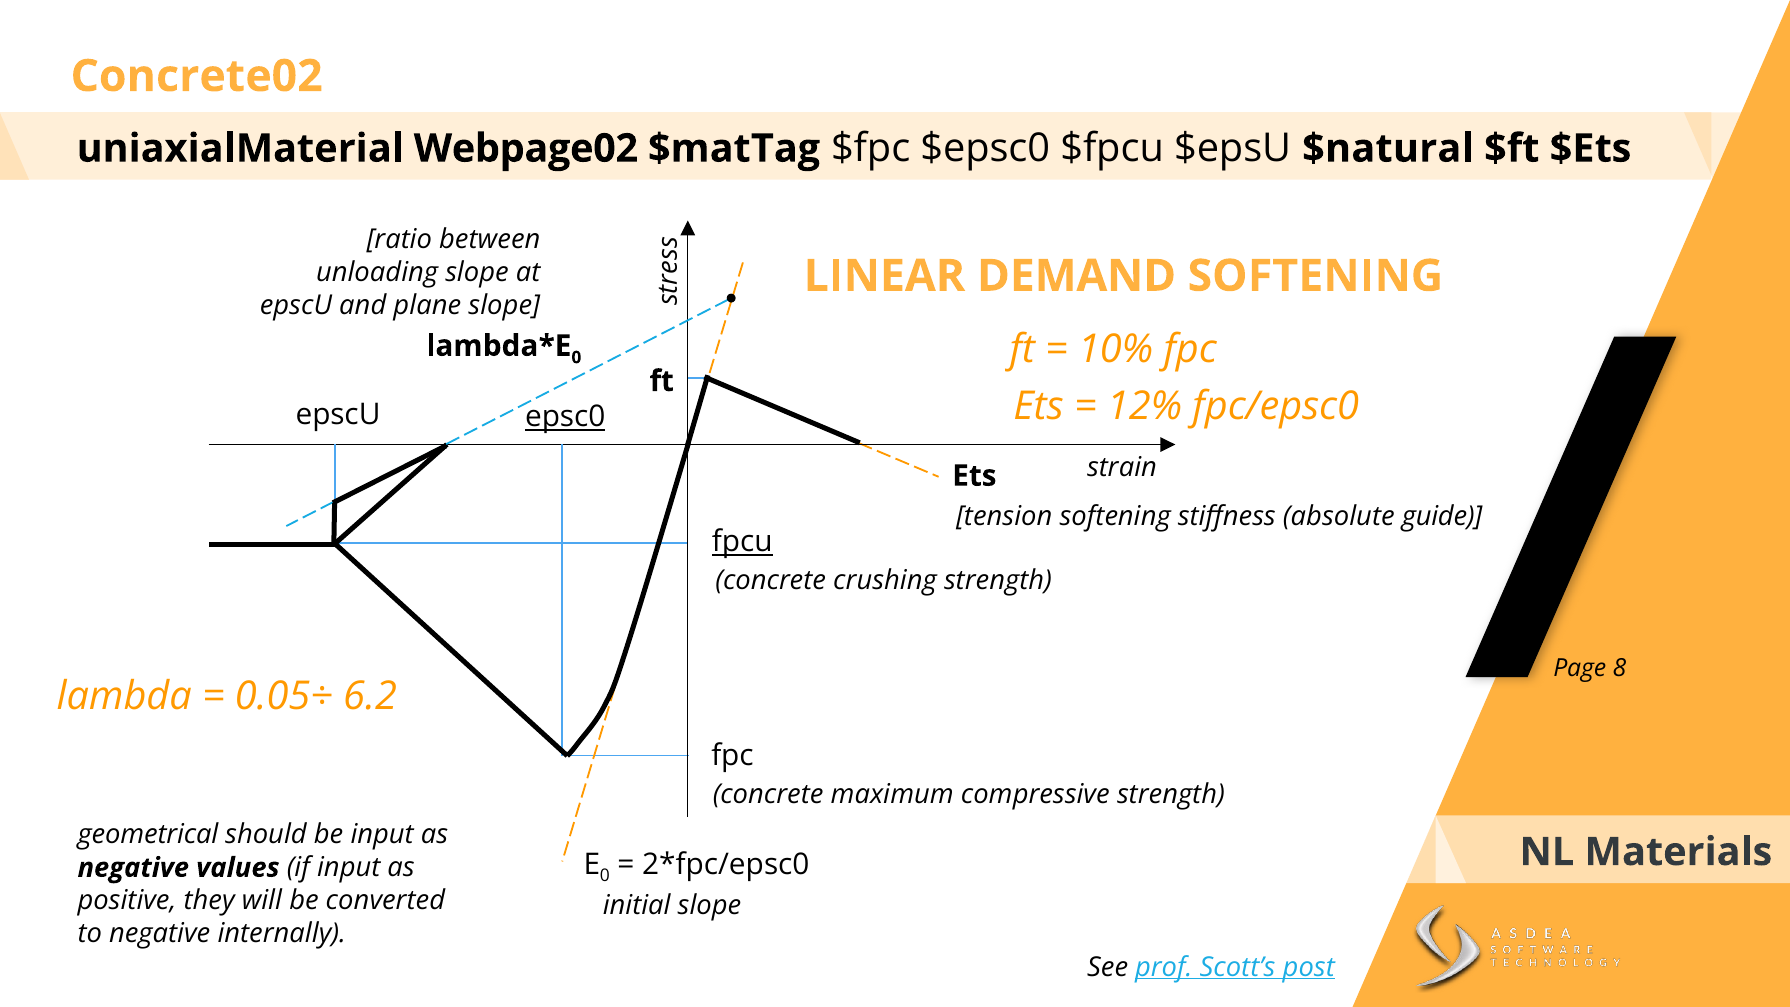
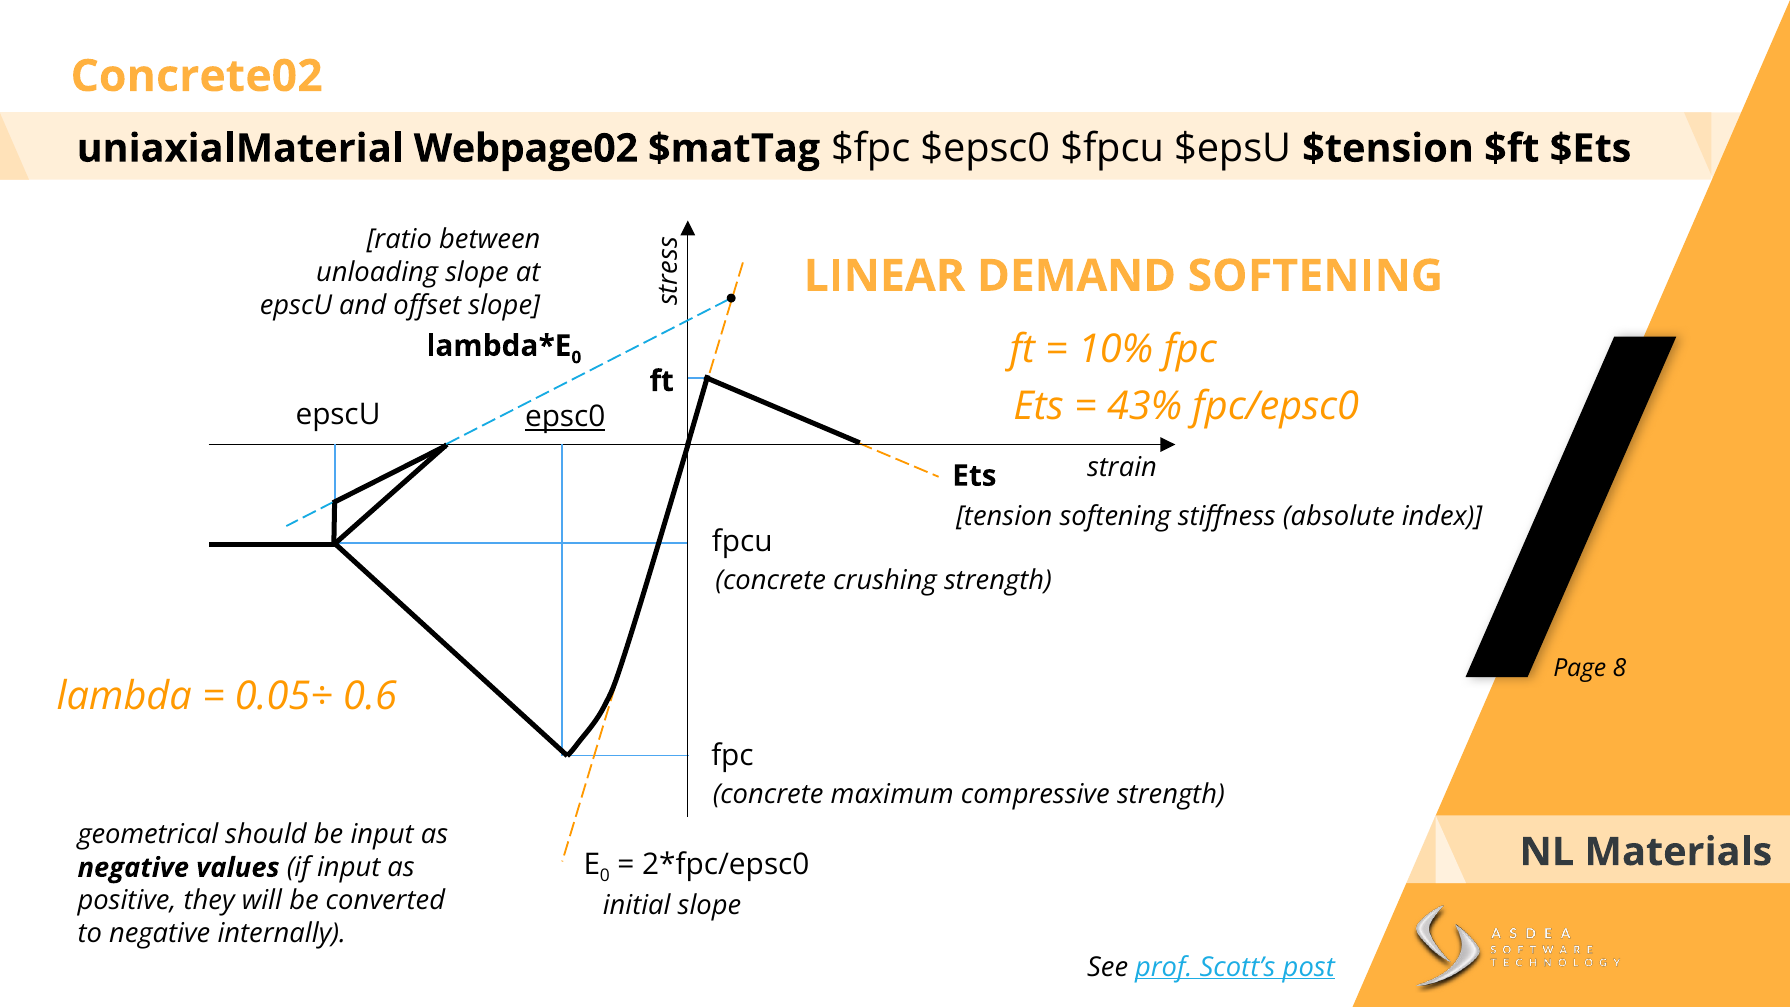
$natural: $natural -> $tension (1388, 149)
plane: plane -> offset (427, 305)
12%: 12% -> 43% (1145, 407)
guide: guide -> index (1442, 516)
fpcu underline: present -> none (742, 542)
6.2: 6.2 -> 0.6 (370, 697)
